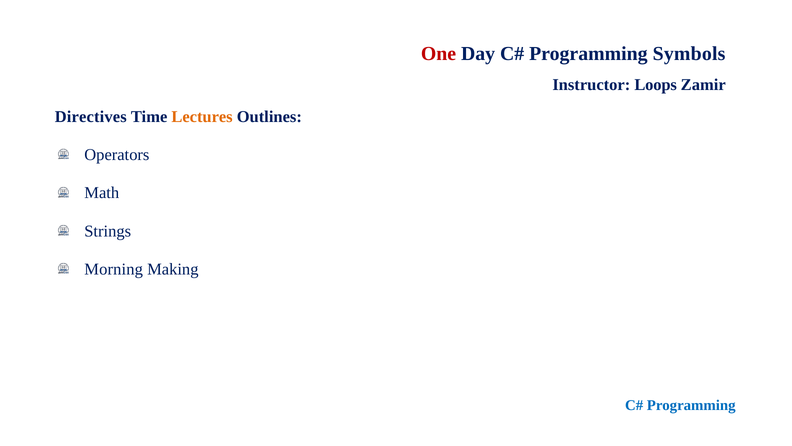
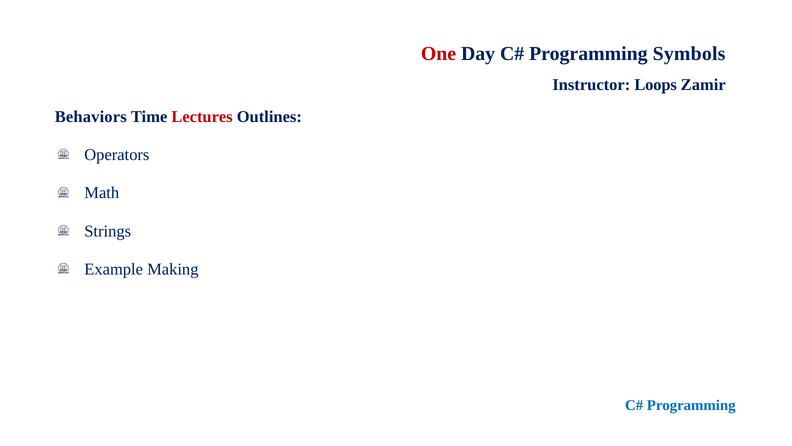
Directives: Directives -> Behaviors (91, 117)
Lectures colour: orange -> red (202, 117)
Morning: Morning -> Example (114, 269)
